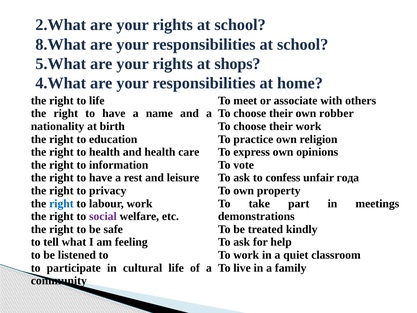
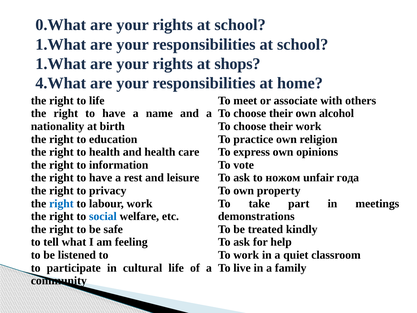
2.What: 2.What -> 0.What (61, 25)
8.What: 8.What -> 1.What (61, 44)
5.What: 5.What -> 1.What (61, 64)
robber: robber -> alcohol (337, 113)
confess: confess -> ножом (283, 178)
social colour: purple -> blue (103, 216)
